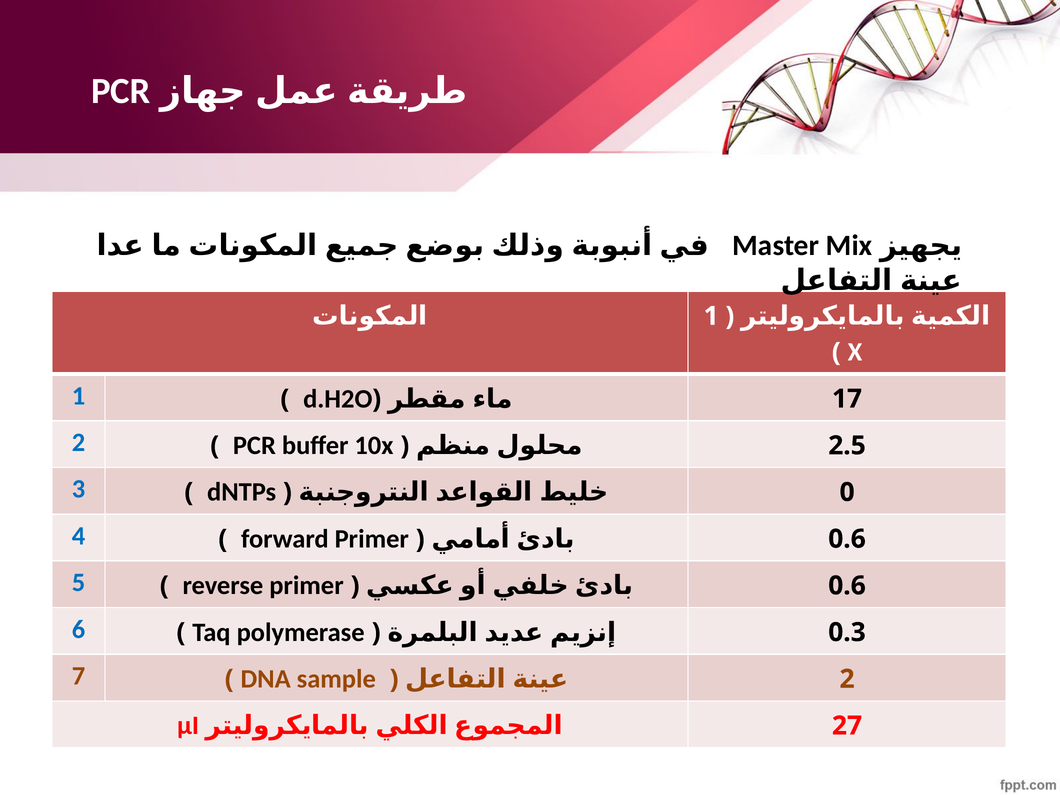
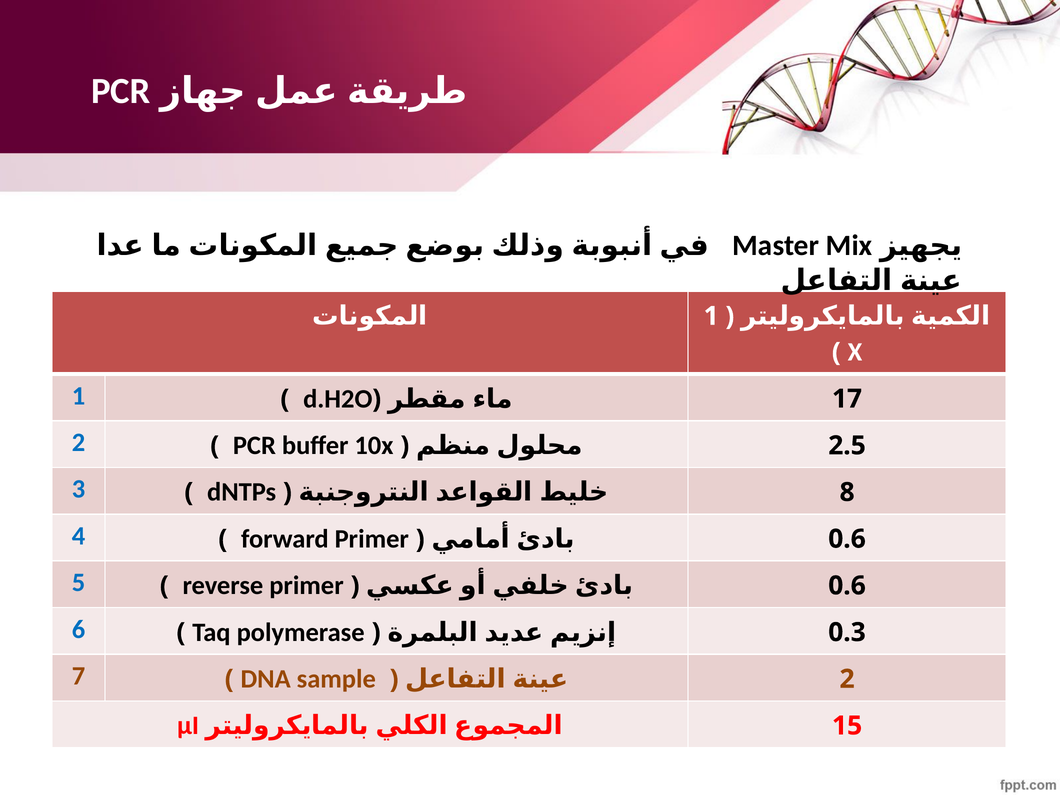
0: 0 -> 8 (847, 492)
27: 27 -> 15 (847, 726)
